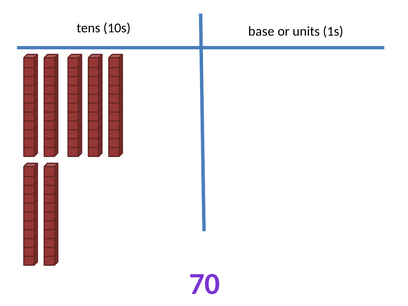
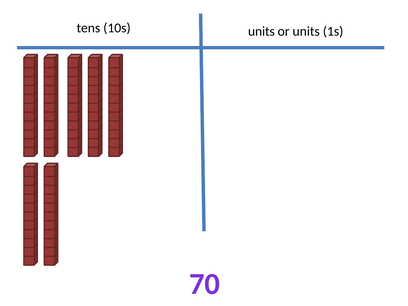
10s base: base -> units (261, 32)
